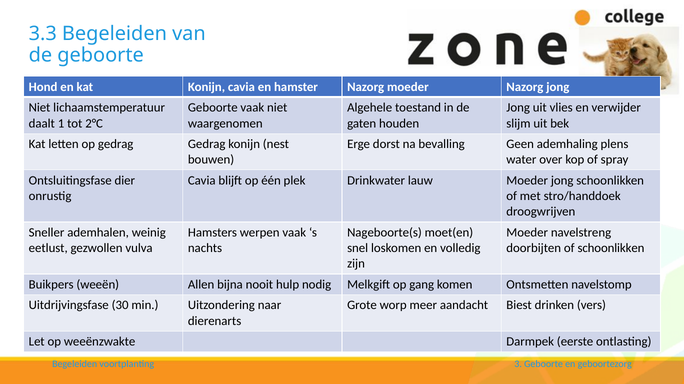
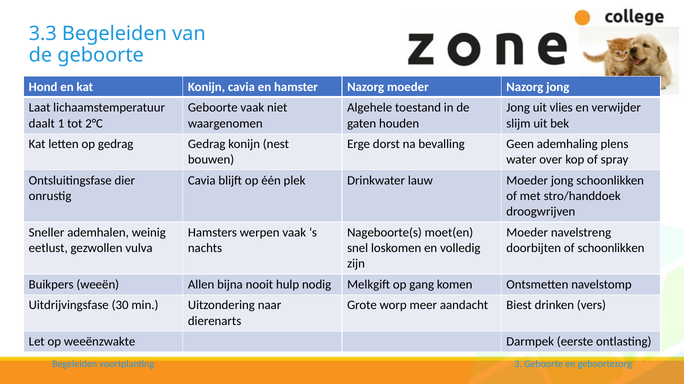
Niet: Niet -> Laat (40, 108)
